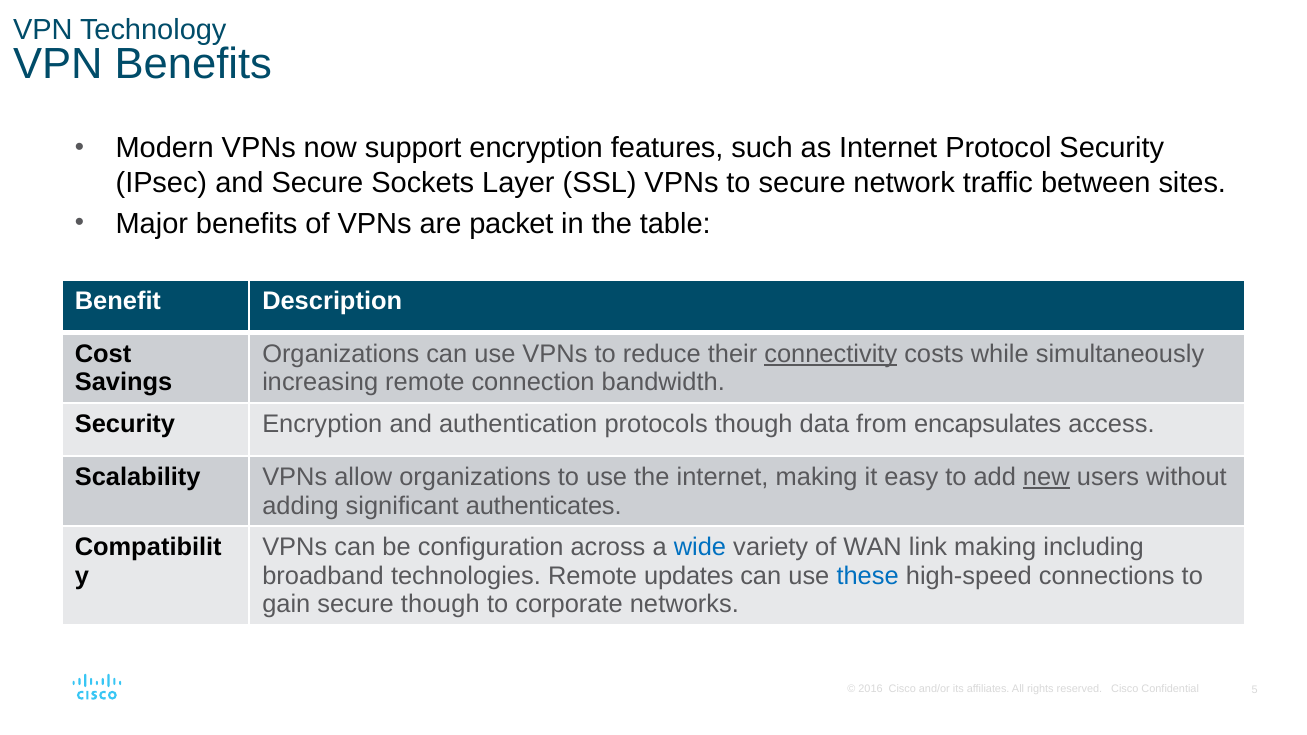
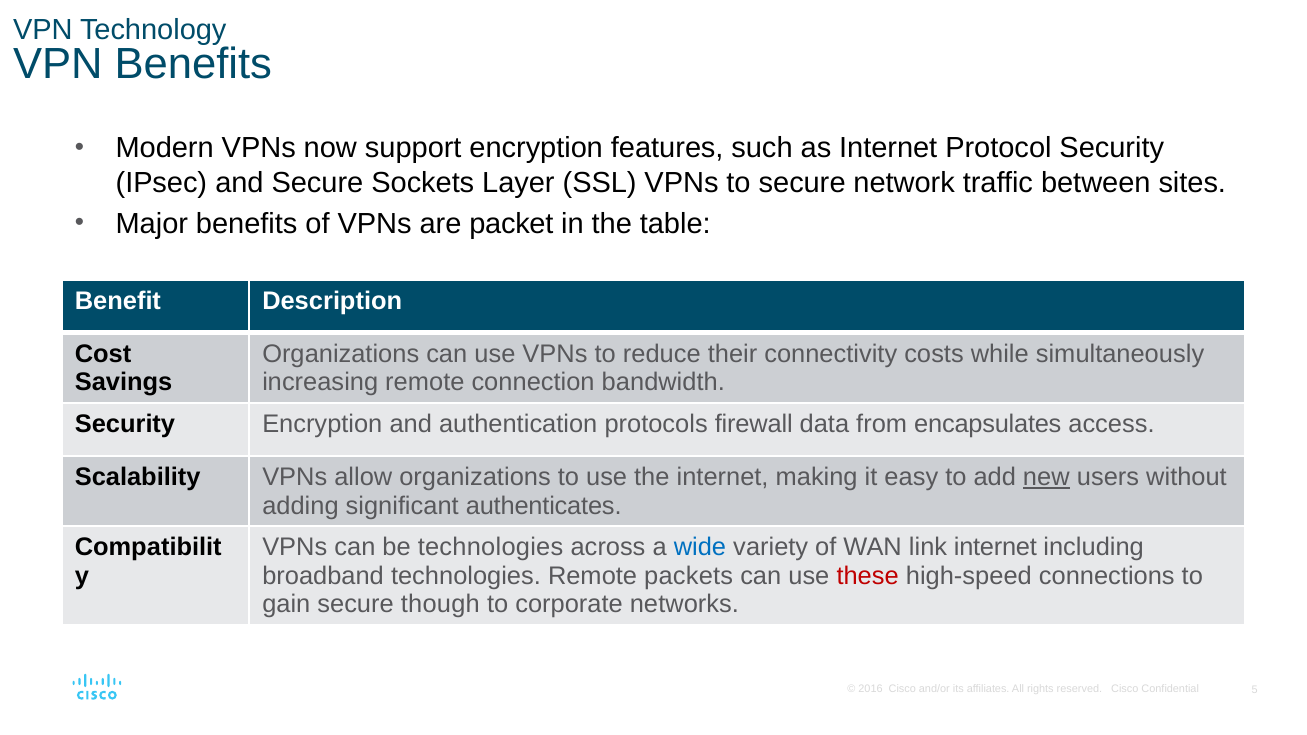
connectivity underline: present -> none (831, 354)
protocols though: though -> firewall (754, 424)
be configuration: configuration -> technologies (491, 548)
link making: making -> internet (995, 548)
updates: updates -> packets (689, 576)
these colour: blue -> red (868, 576)
